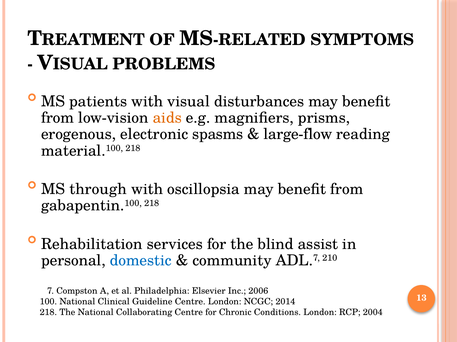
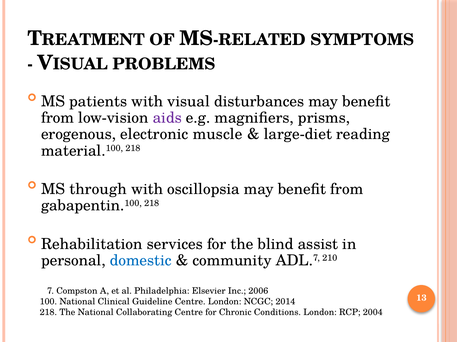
aids colour: orange -> purple (167, 118)
spasms: spasms -> muscle (218, 135)
large-flow: large-flow -> large-diet (298, 135)
